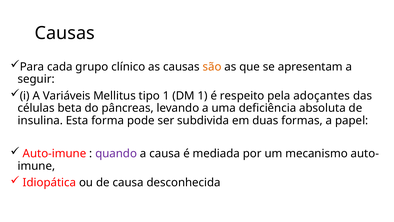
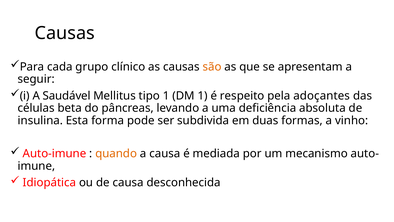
Variáveis: Variáveis -> Saudável (67, 96)
papel: papel -> vinho (352, 120)
quando colour: purple -> orange (116, 153)
